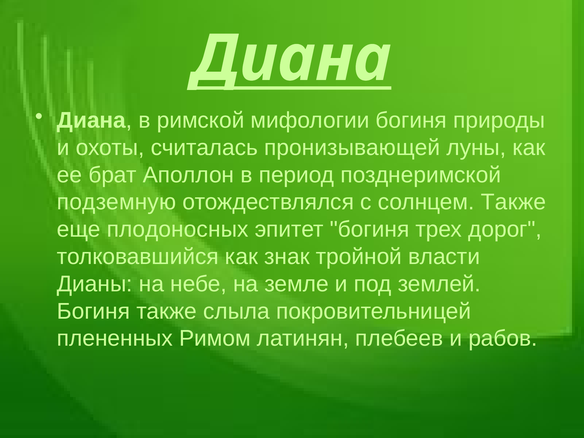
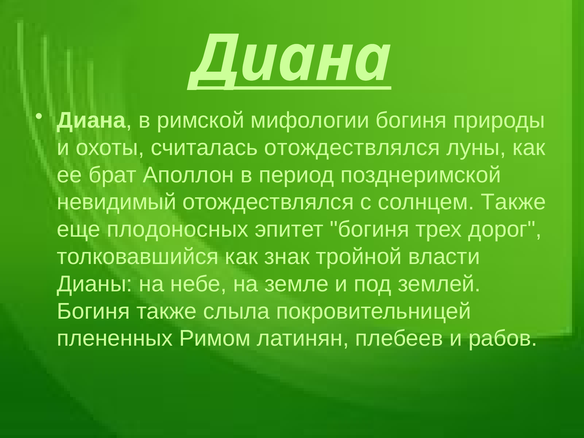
считалась пронизывающей: пронизывающей -> отождествлялся (352, 148)
подземную: подземную -> невидимый (117, 202)
